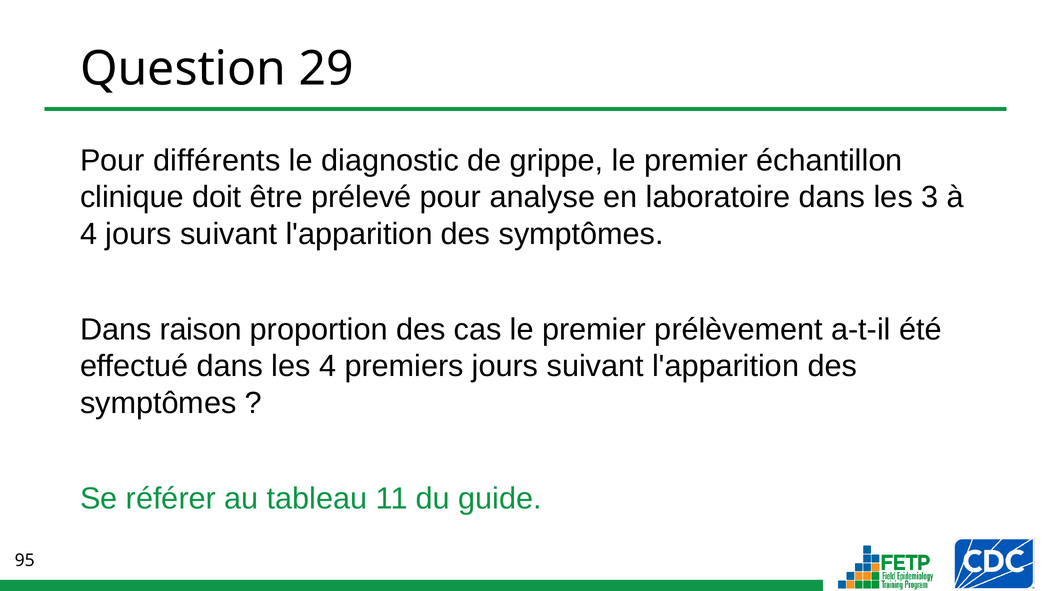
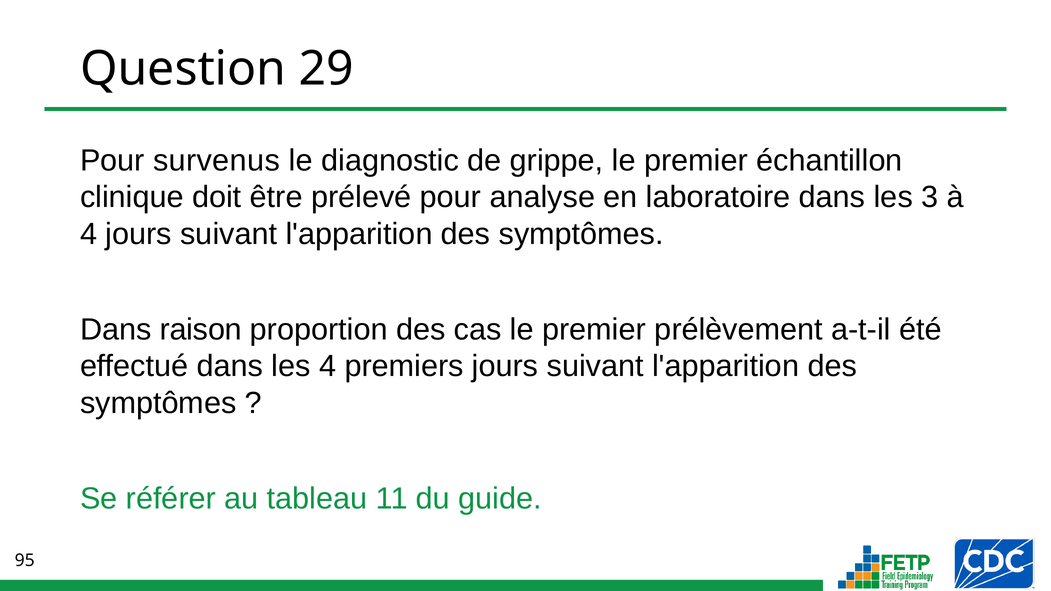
différents: différents -> survenus (217, 161)
